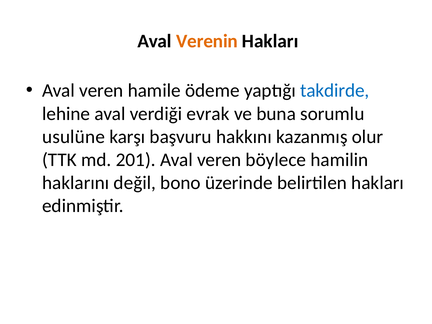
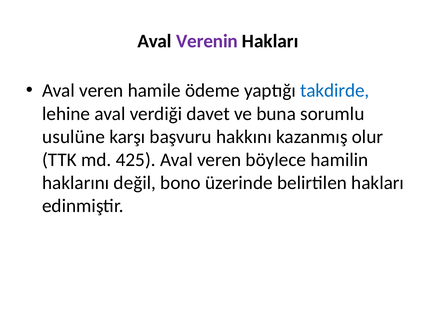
Verenin colour: orange -> purple (207, 41)
evrak: evrak -> davet (208, 114)
201: 201 -> 425 (136, 160)
